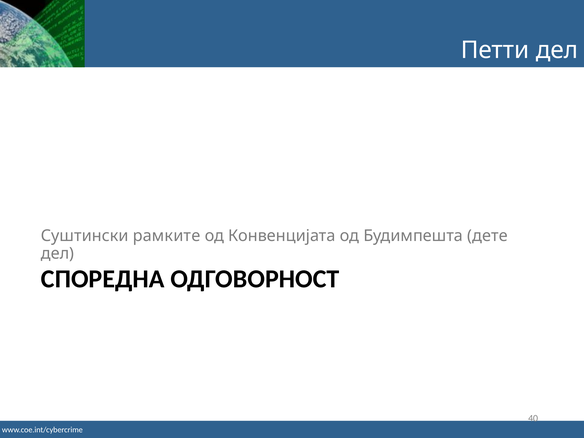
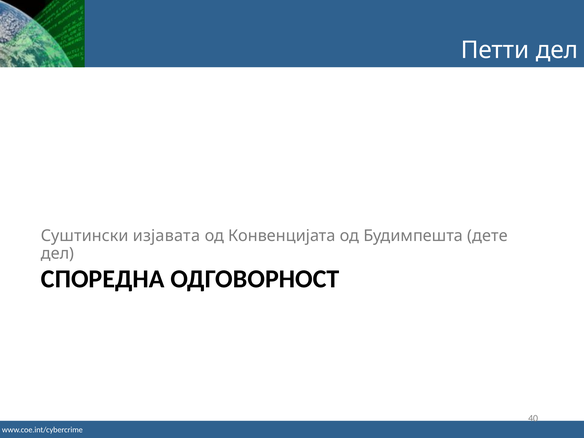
рамките: рамките -> изјавата (167, 236)
